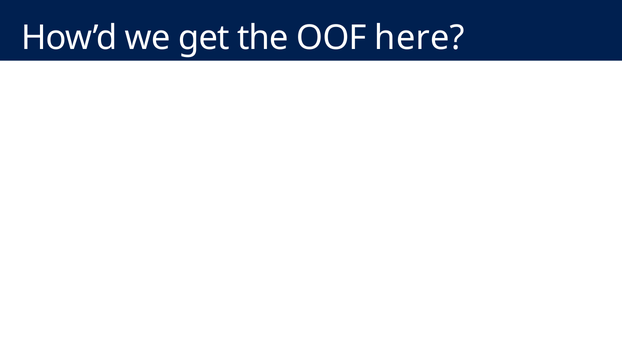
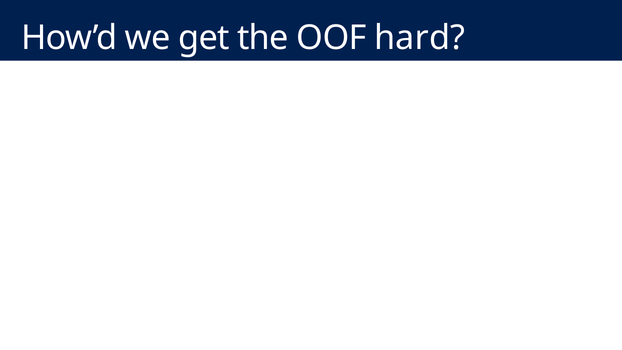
here: here -> hard (420, 38)
